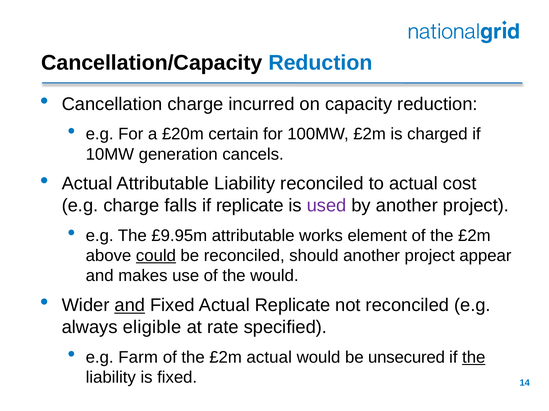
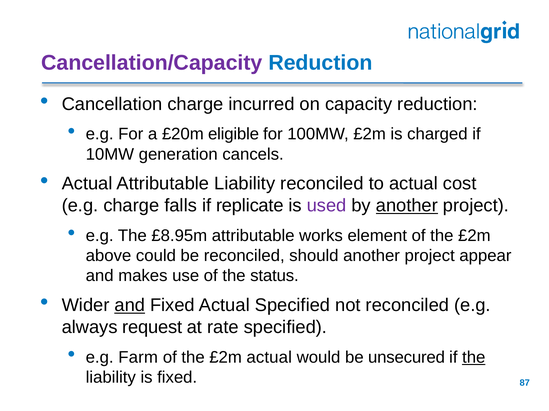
Cancellation/Capacity colour: black -> purple (152, 63)
certain: certain -> eligible (234, 134)
another underline: none -> present (407, 206)
£9.95m: £9.95m -> £8.95m (179, 236)
could underline: present -> none (156, 256)
the would: would -> status (274, 276)
Actual Replicate: Replicate -> Specified (292, 306)
eligible: eligible -> request (152, 328)
14: 14 -> 87 (525, 383)
